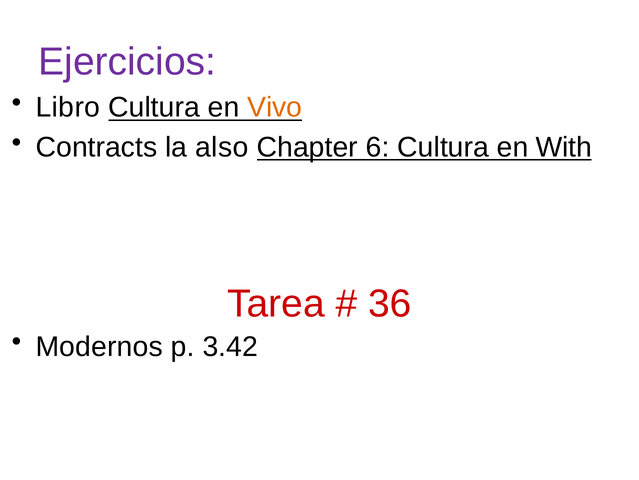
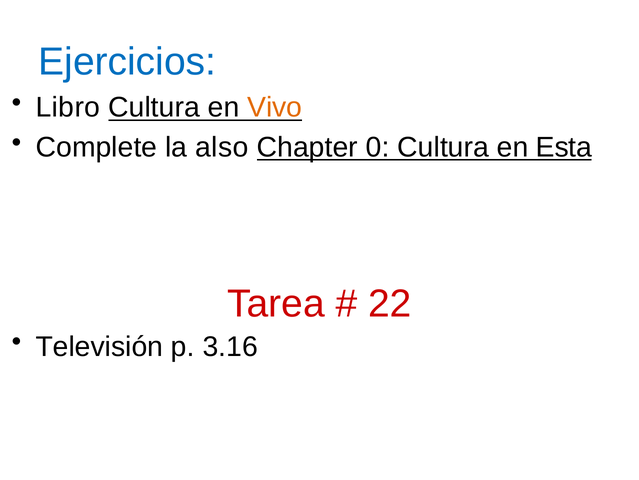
Ejercicios colour: purple -> blue (127, 62)
Contracts: Contracts -> Complete (96, 147)
6: 6 -> 0 (378, 147)
With: With -> Esta (564, 147)
36: 36 -> 22 (390, 304)
Modernos: Modernos -> Televisión (99, 346)
3.42: 3.42 -> 3.16 (230, 346)
